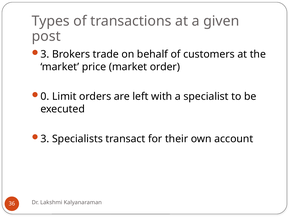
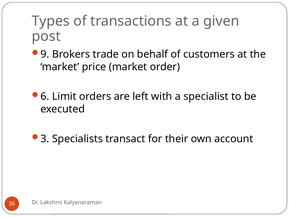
3: 3 -> 9 (45, 54)
0: 0 -> 6 (45, 96)
